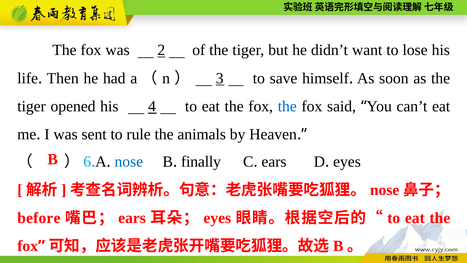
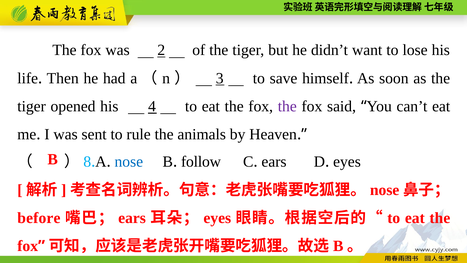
the colour: blue -> purple (287, 106)
6: 6 -> 8 (87, 161)
finally: finally -> follow (201, 161)
